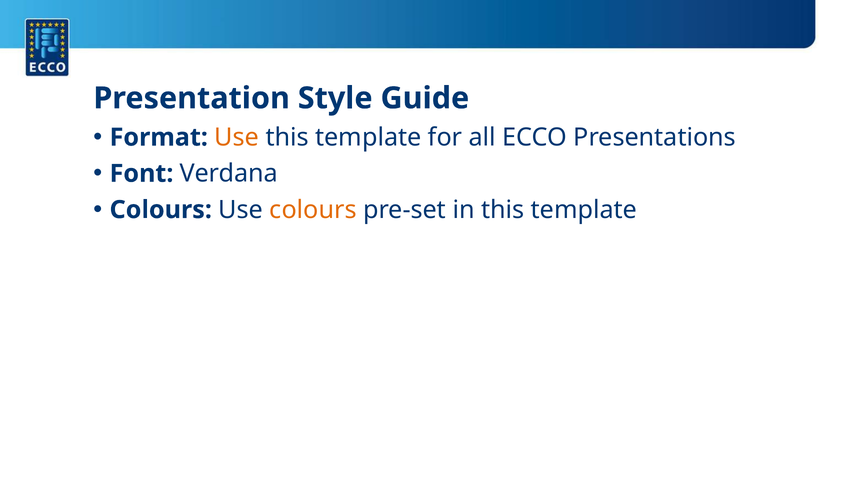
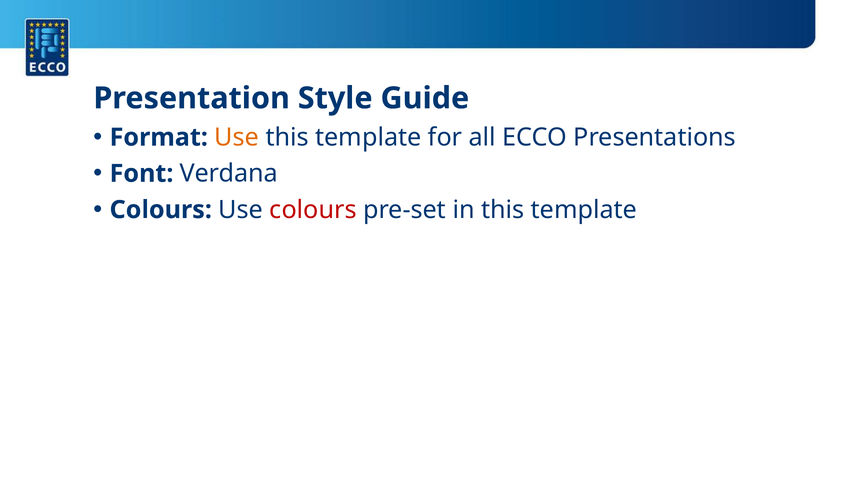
colours colour: orange -> red (313, 210)
